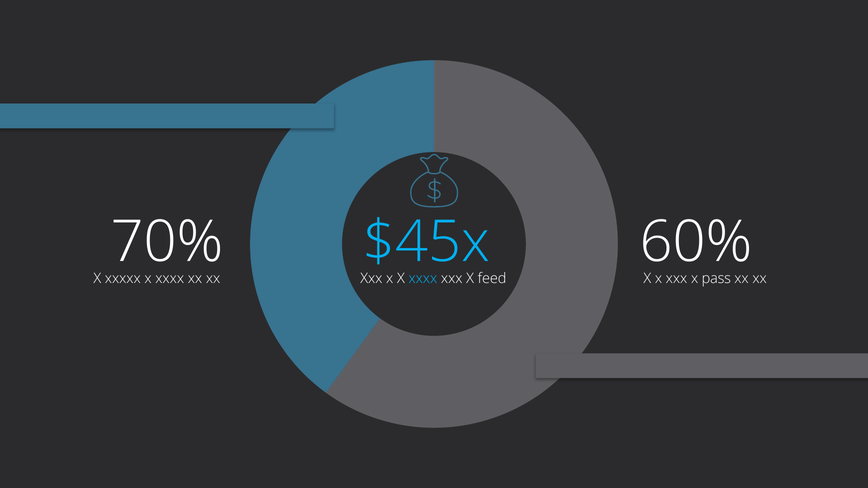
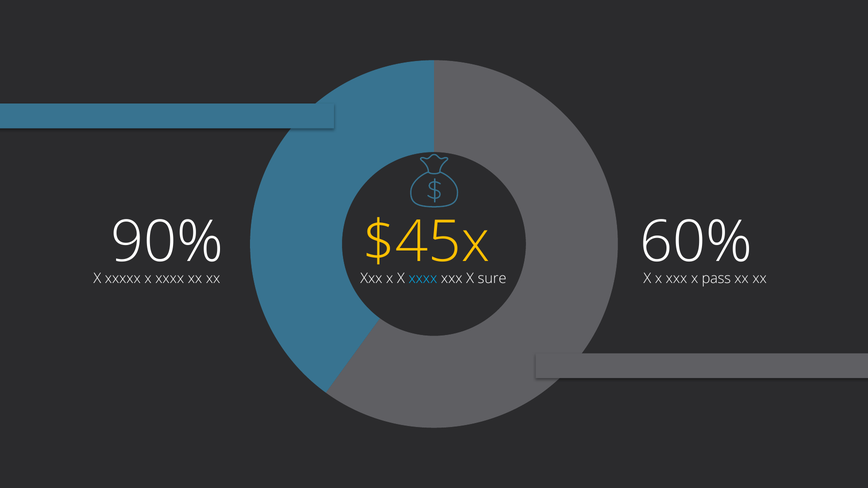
70%: 70% -> 90% (167, 242)
$45x colour: light blue -> yellow (426, 242)
feed: feed -> sure (492, 279)
